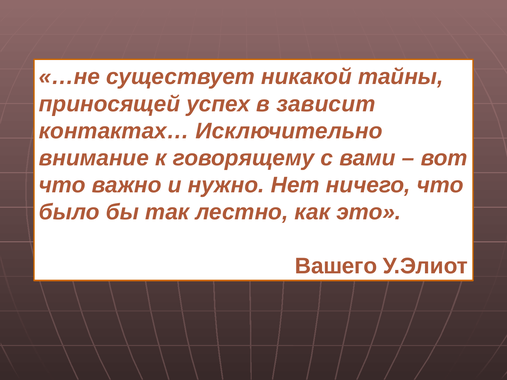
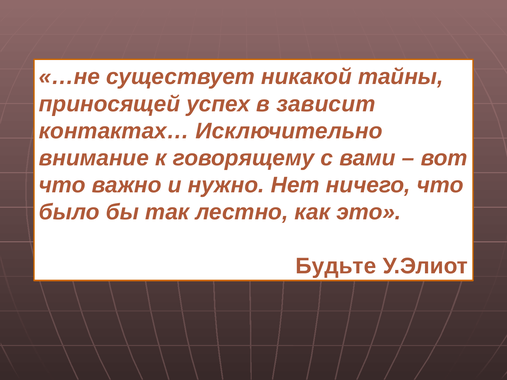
Вашего: Вашего -> Будьте (336, 266)
